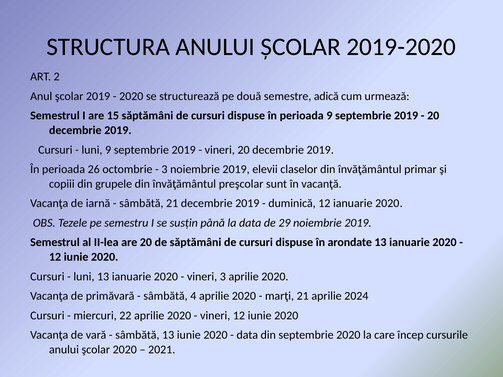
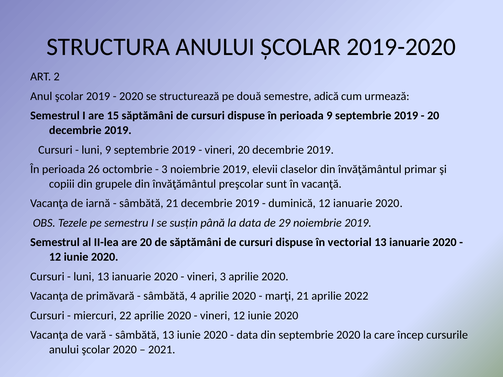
arondate: arondate -> vectorial (350, 243)
2024: 2024 -> 2022 (356, 296)
